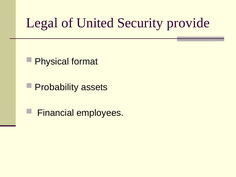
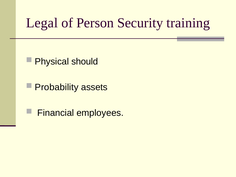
United: United -> Person (95, 23)
provide: provide -> training (188, 23)
format: format -> should (85, 61)
